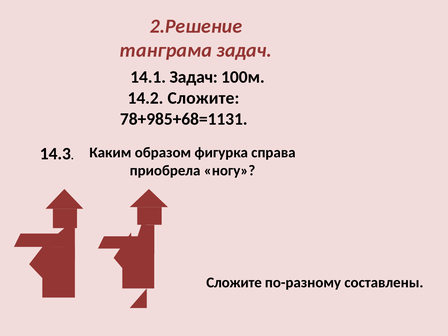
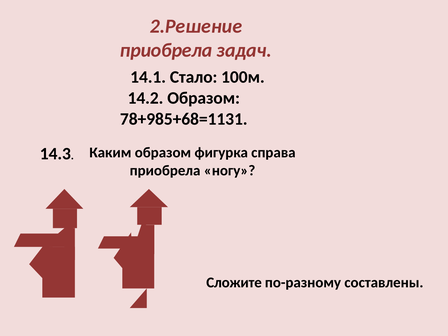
танграма: танграма -> приобрела (166, 50)
14.1 Задач: Задач -> Стало (194, 77)
14.2 Сложите: Сложите -> Образом (204, 98)
